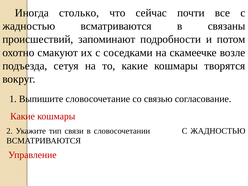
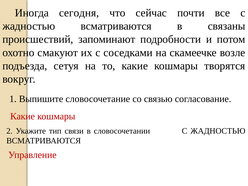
столько: столько -> сегодня (79, 13)
